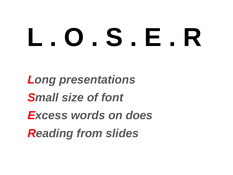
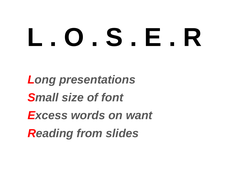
does: does -> want (139, 115)
